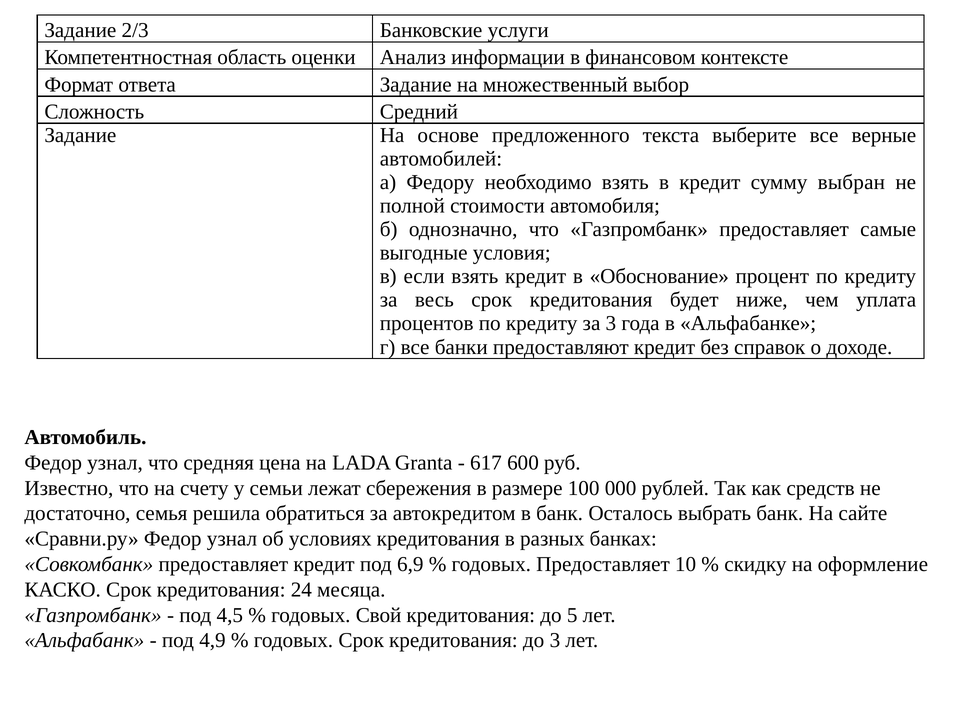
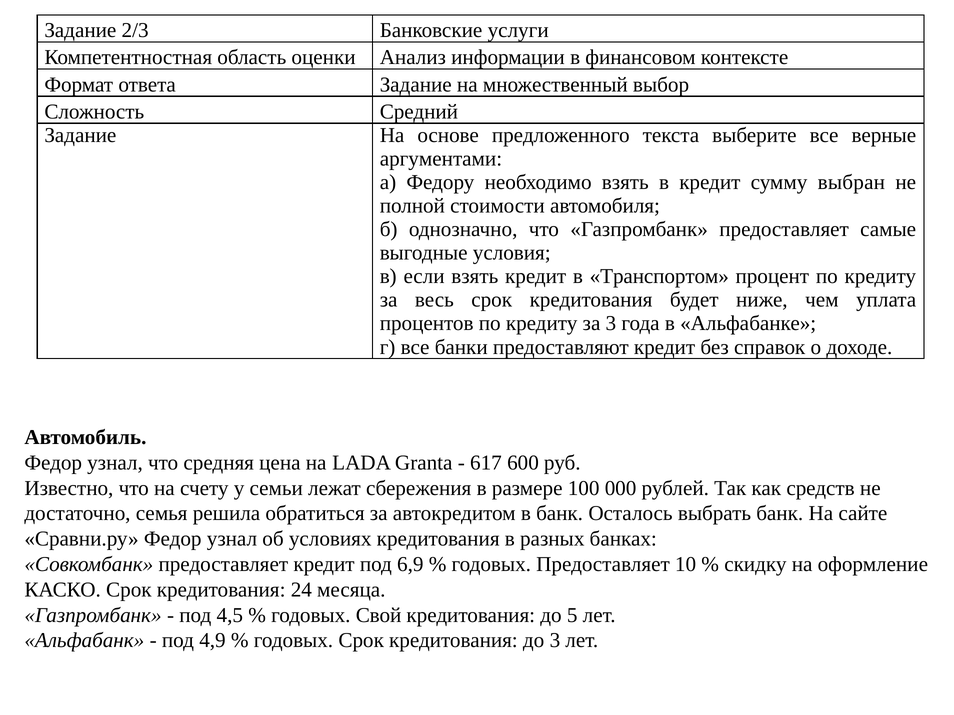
автомобилей: автомобилей -> аргументами (441, 159)
Обоснование: Обоснование -> Транспортом (659, 277)
